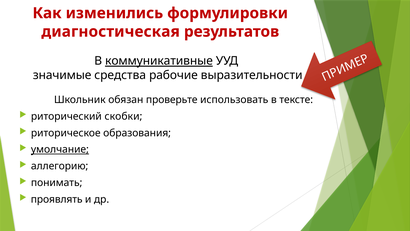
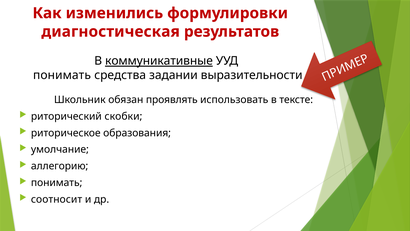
значимые: значимые -> понимать (62, 75)
рабочие: рабочие -> задании (173, 75)
проверьте: проверьте -> проявлять (172, 100)
умолчание underline: present -> none (60, 149)
проявлять: проявлять -> соотносит (57, 199)
